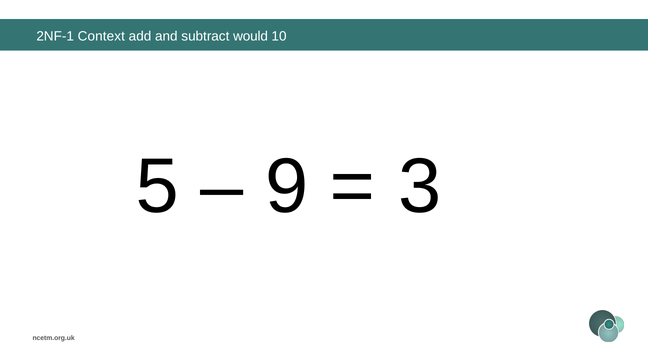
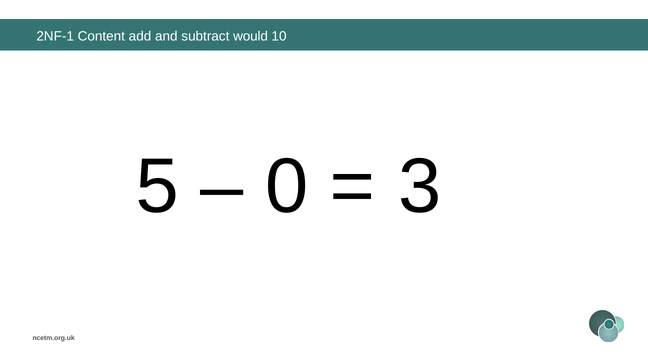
Context: Context -> Content (101, 36)
9: 9 -> 0 (287, 187)
